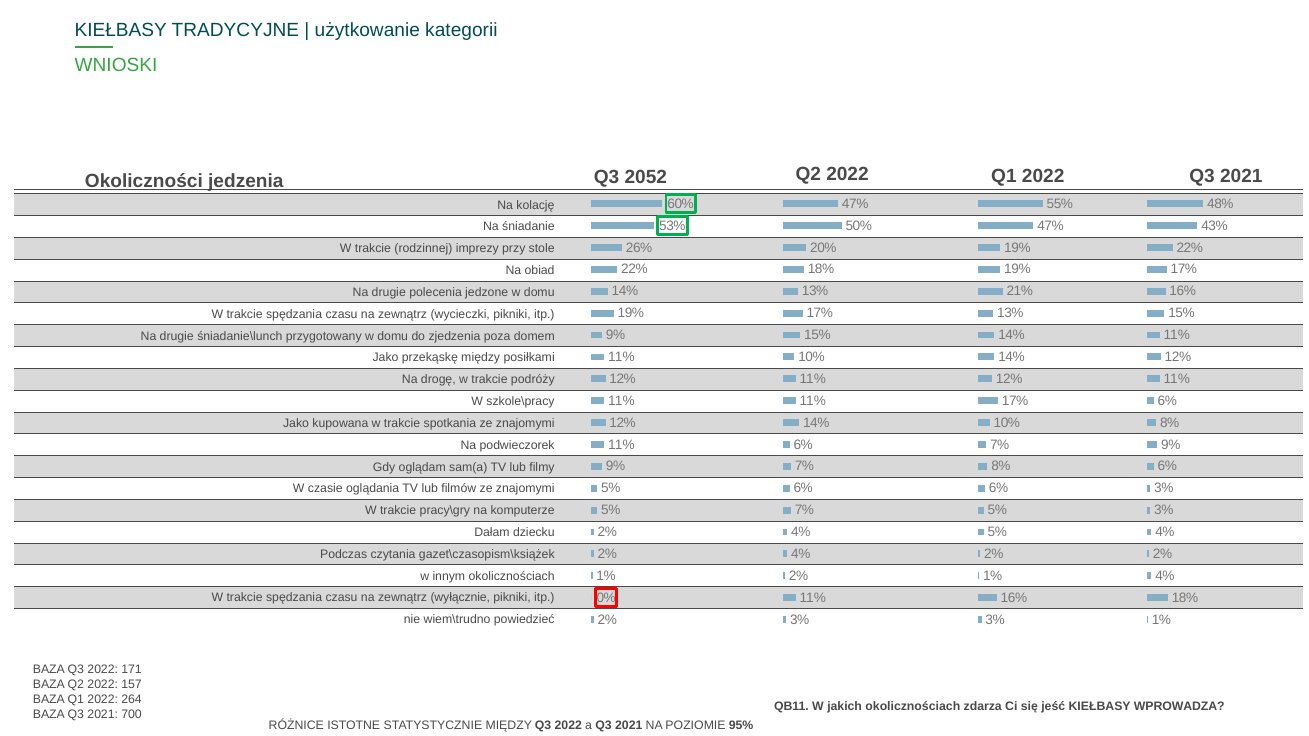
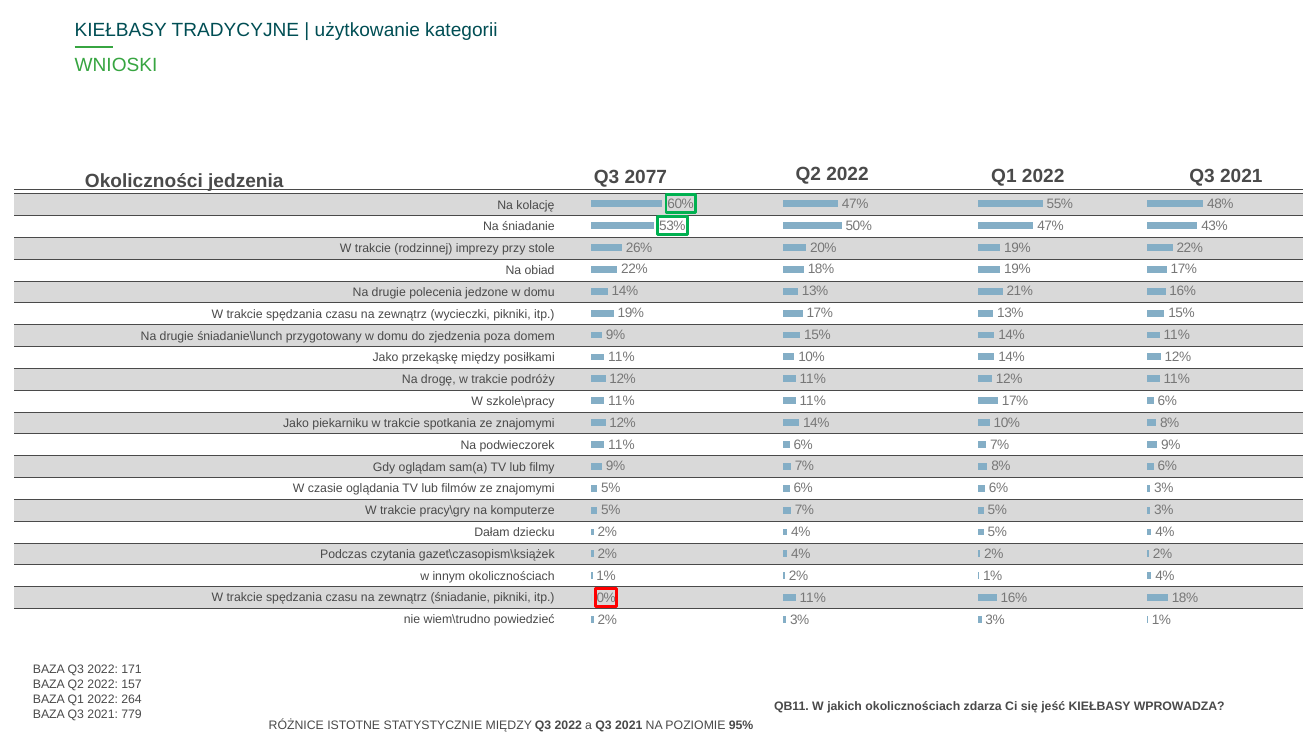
2052: 2052 -> 2077 (646, 177)
kupowana: kupowana -> piekarniku (340, 423)
zewnątrz wyłącznie: wyłącznie -> śniadanie (460, 598)
700: 700 -> 779 (132, 714)
